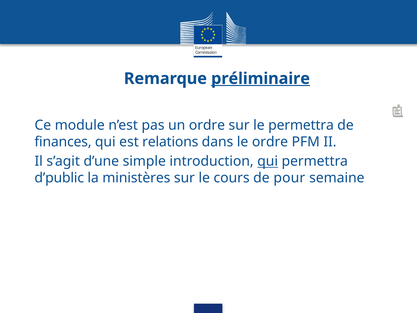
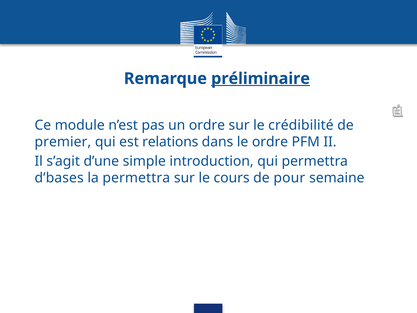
le permettra: permettra -> crédibilité (301, 125)
finances: finances -> premier (63, 142)
qui underline: present -> none (268, 161)
d’public: d’public -> d’bases (59, 178)
la ministères: ministères -> permettra (136, 178)
